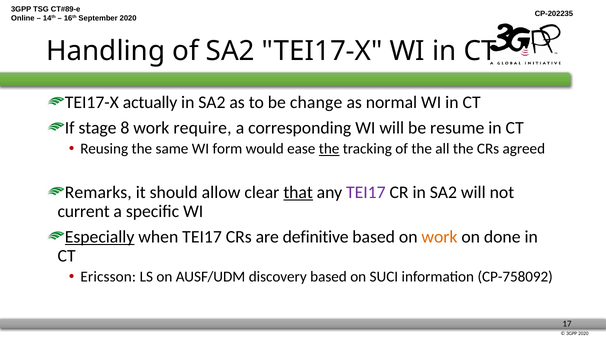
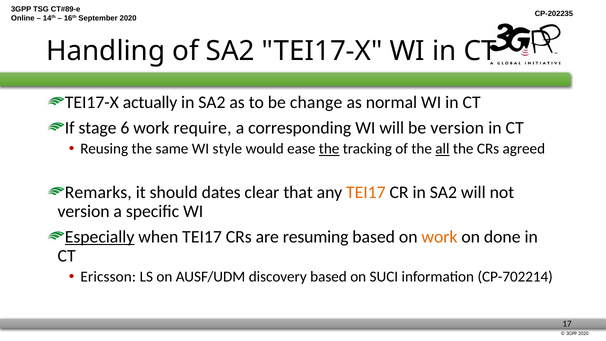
8: 8 -> 6 (125, 128)
be resume: resume -> version (457, 128)
form: form -> style (227, 149)
all underline: none -> present (442, 149)
allow: allow -> dates (221, 192)
that underline: present -> none (298, 192)
TEI17 colour: purple -> orange (366, 192)
current: current -> version (84, 211)
definitive: definitive -> resuming (316, 237)
CP-758092: CP-758092 -> CP-702214 (515, 277)
